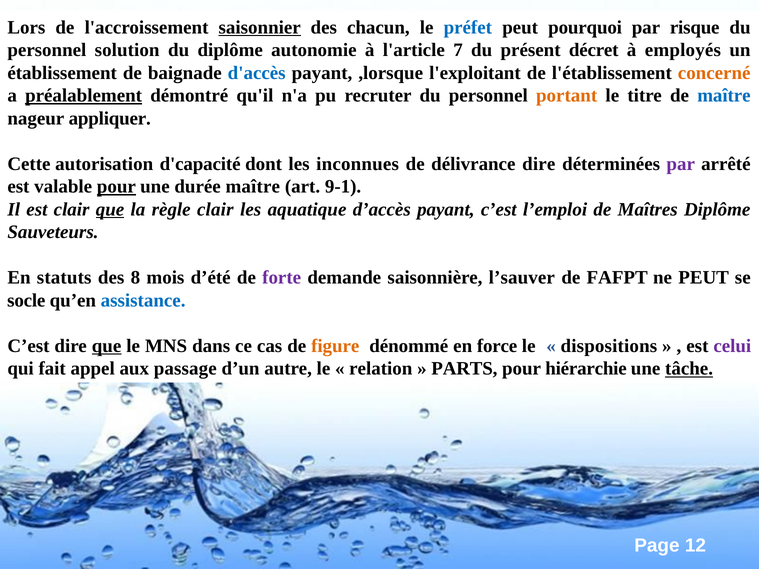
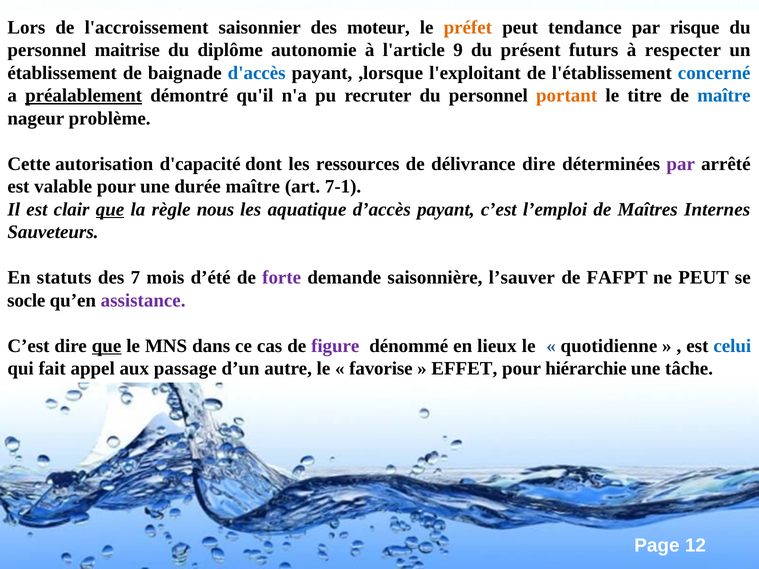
saisonnier underline: present -> none (260, 27)
chacun: chacun -> moteur (378, 27)
préfet colour: blue -> orange (468, 27)
pourquoi: pourquoi -> tendance (585, 27)
solution: solution -> maitrise (127, 50)
7: 7 -> 9 (458, 50)
décret: décret -> futurs (594, 50)
employés: employés -> respecter (683, 50)
concerné colour: orange -> blue (714, 73)
appliquer: appliquer -> problème (110, 118)
inconnues: inconnues -> ressources (358, 164)
pour underline: present -> none (116, 187)
9-1: 9-1 -> 7-1 (343, 187)
règle clair: clair -> nous (215, 209)
Maîtres Diplôme: Diplôme -> Internes (717, 209)
8: 8 -> 7 (135, 278)
assistance colour: blue -> purple (143, 301)
figure colour: orange -> purple (335, 346)
force: force -> lieux (497, 346)
dispositions: dispositions -> quotidienne (609, 346)
celui colour: purple -> blue (732, 346)
relation: relation -> favorise (381, 369)
PARTS: PARTS -> EFFET (464, 369)
tâche underline: present -> none (689, 369)
